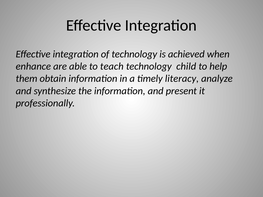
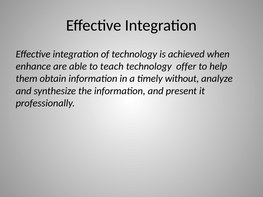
child: child -> offer (186, 66)
literacy: literacy -> without (182, 79)
